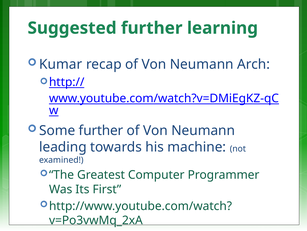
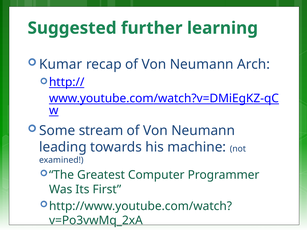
Some further: further -> stream (101, 130)
